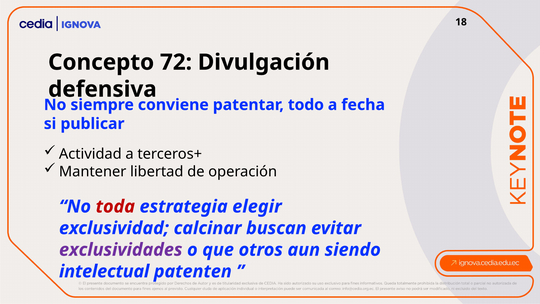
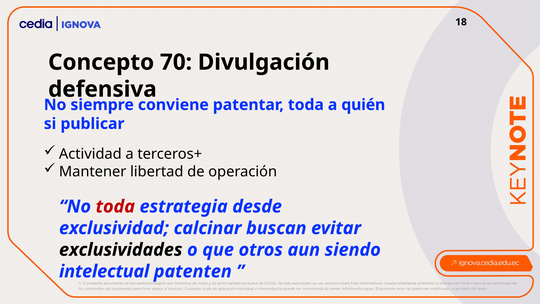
72: 72 -> 70 (176, 62)
patentar todo: todo -> toda (306, 105)
fecha: fecha -> quién (363, 105)
elegir: elegir -> desde (257, 206)
exclusividades colour: purple -> black (121, 250)
